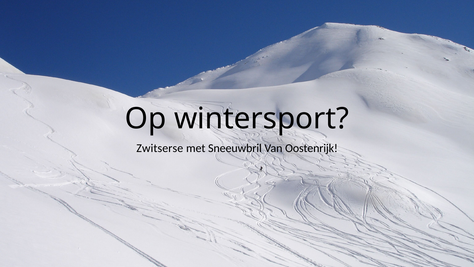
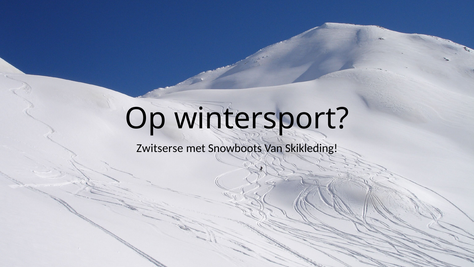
Sneeuwbril: Sneeuwbril -> Snowboots (235, 148)
Oostenrijk: Oostenrijk -> Skikleding (311, 148)
